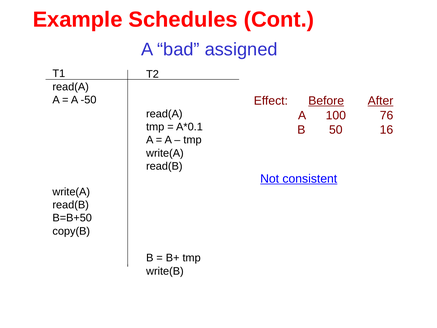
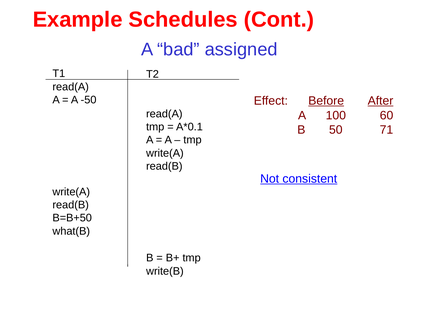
76: 76 -> 60 (387, 115)
16: 16 -> 71 (386, 130)
copy(B: copy(B -> what(B (71, 231)
